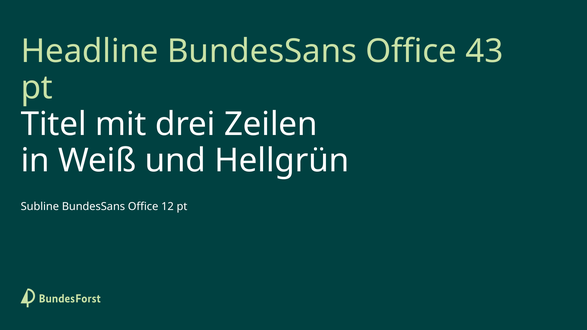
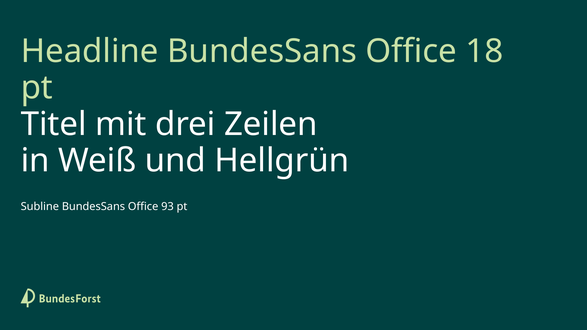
43: 43 -> 18 (484, 51)
12: 12 -> 93 (167, 207)
